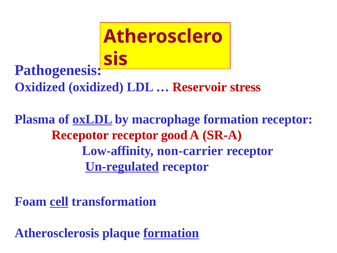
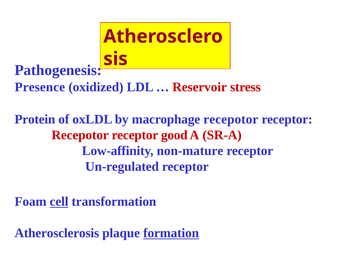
Oxidized: Oxidized -> Presence (40, 87)
Plasma: Plasma -> Protein (35, 119)
oxLDL underline: present -> none (92, 119)
macrophage formation: formation -> recepotor (231, 119)
non-carrier: non-carrier -> non-mature (190, 151)
Un-regulated underline: present -> none (122, 166)
